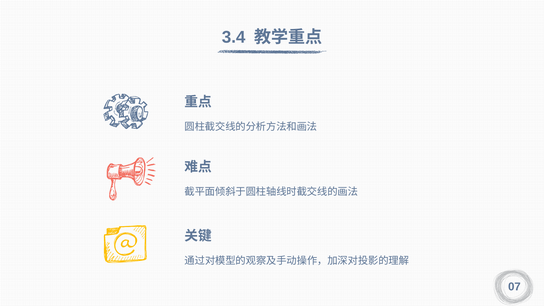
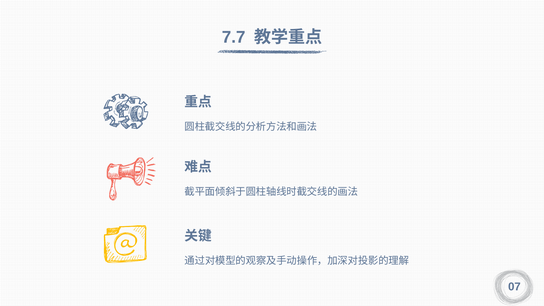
3.4: 3.4 -> 7.7 (234, 37)
